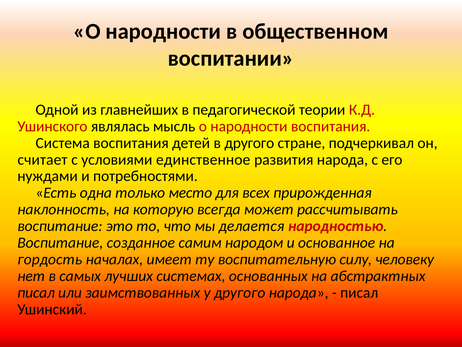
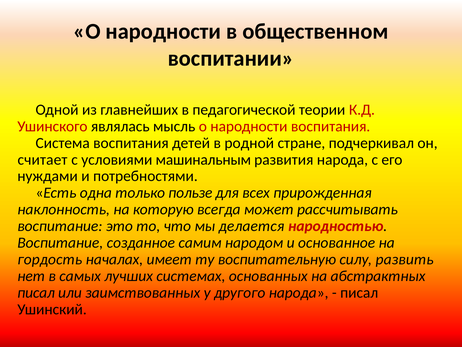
в другого: другого -> родной (249, 143)
единственное: единственное -> машинальным (203, 159)
место: место -> пользе (190, 193)
человеку: человеку -> развить (405, 259)
